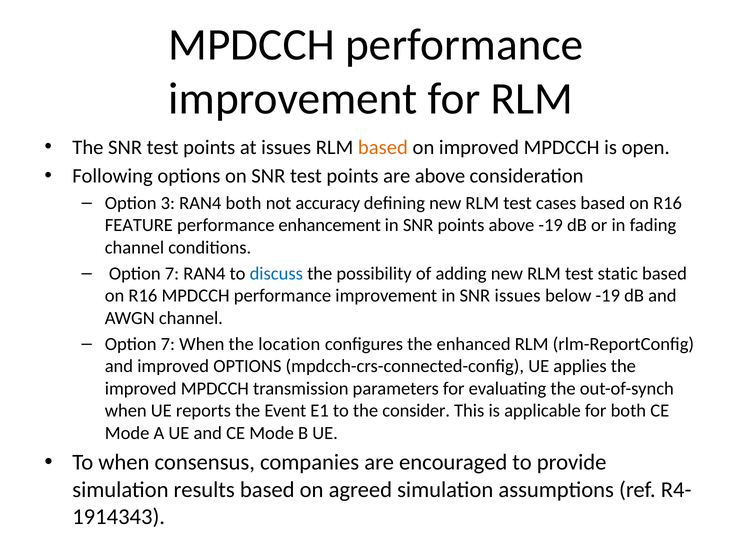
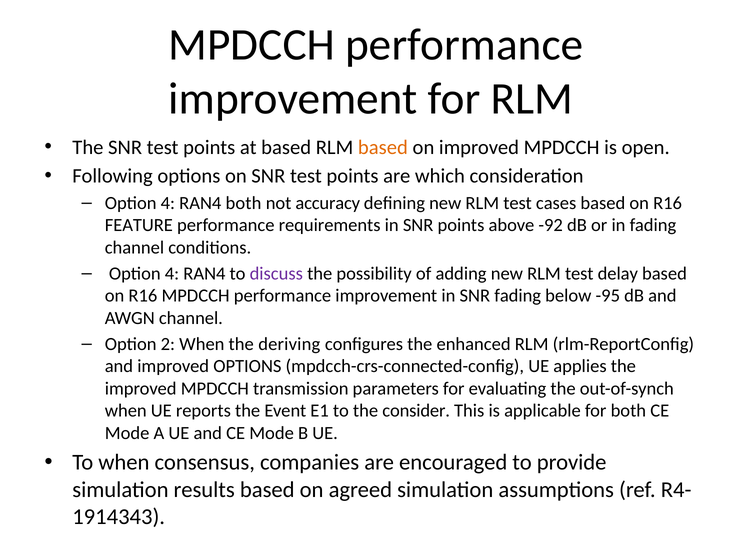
at issues: issues -> based (286, 147)
are above: above -> which (440, 176)
3: 3 -> 4 (168, 203)
enhancement: enhancement -> requirements (330, 226)
above -19: -19 -> -92 (551, 226)
7: 7 -> 4 (172, 274)
discuss colour: blue -> purple (276, 274)
static: static -> delay (618, 274)
SNR issues: issues -> fading (518, 296)
below -19: -19 -> -95 (608, 296)
7: 7 -> 2 (168, 344)
location: location -> deriving (289, 344)
